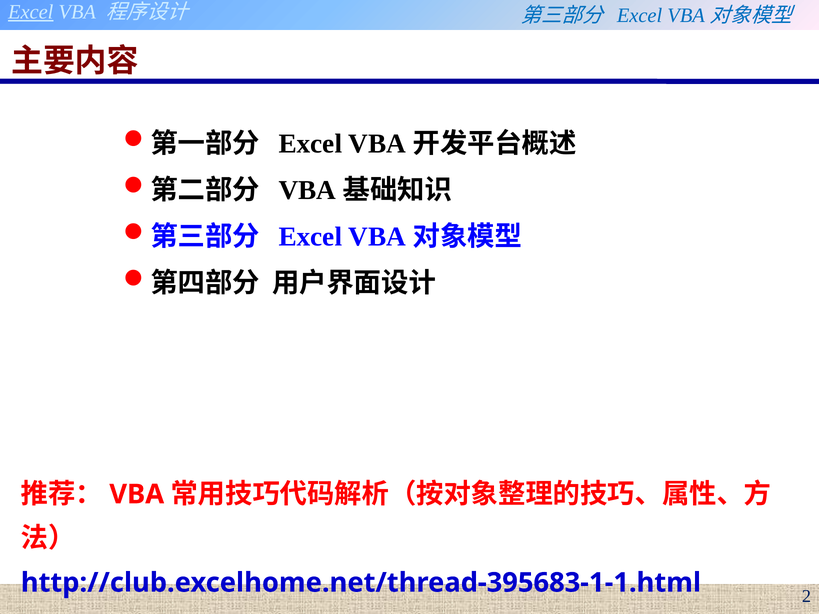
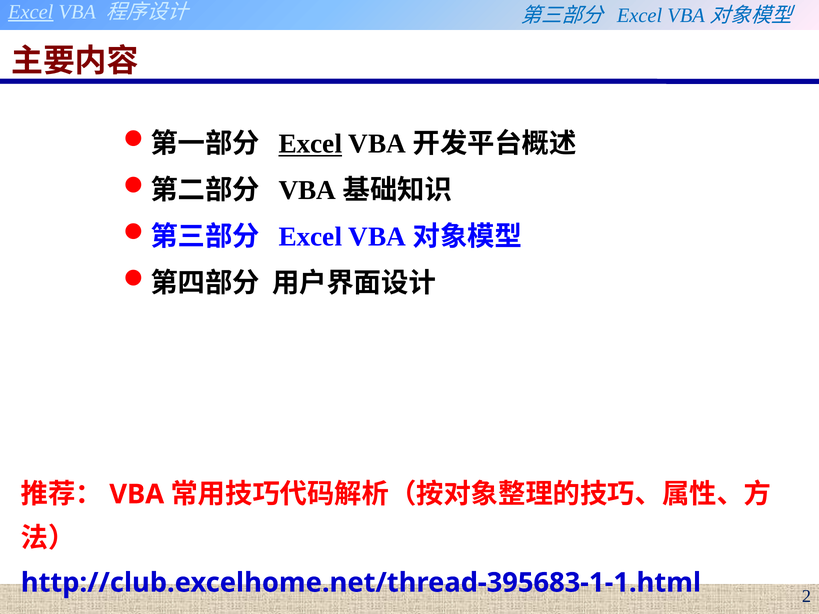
Excel underline: none -> present (310, 144)
